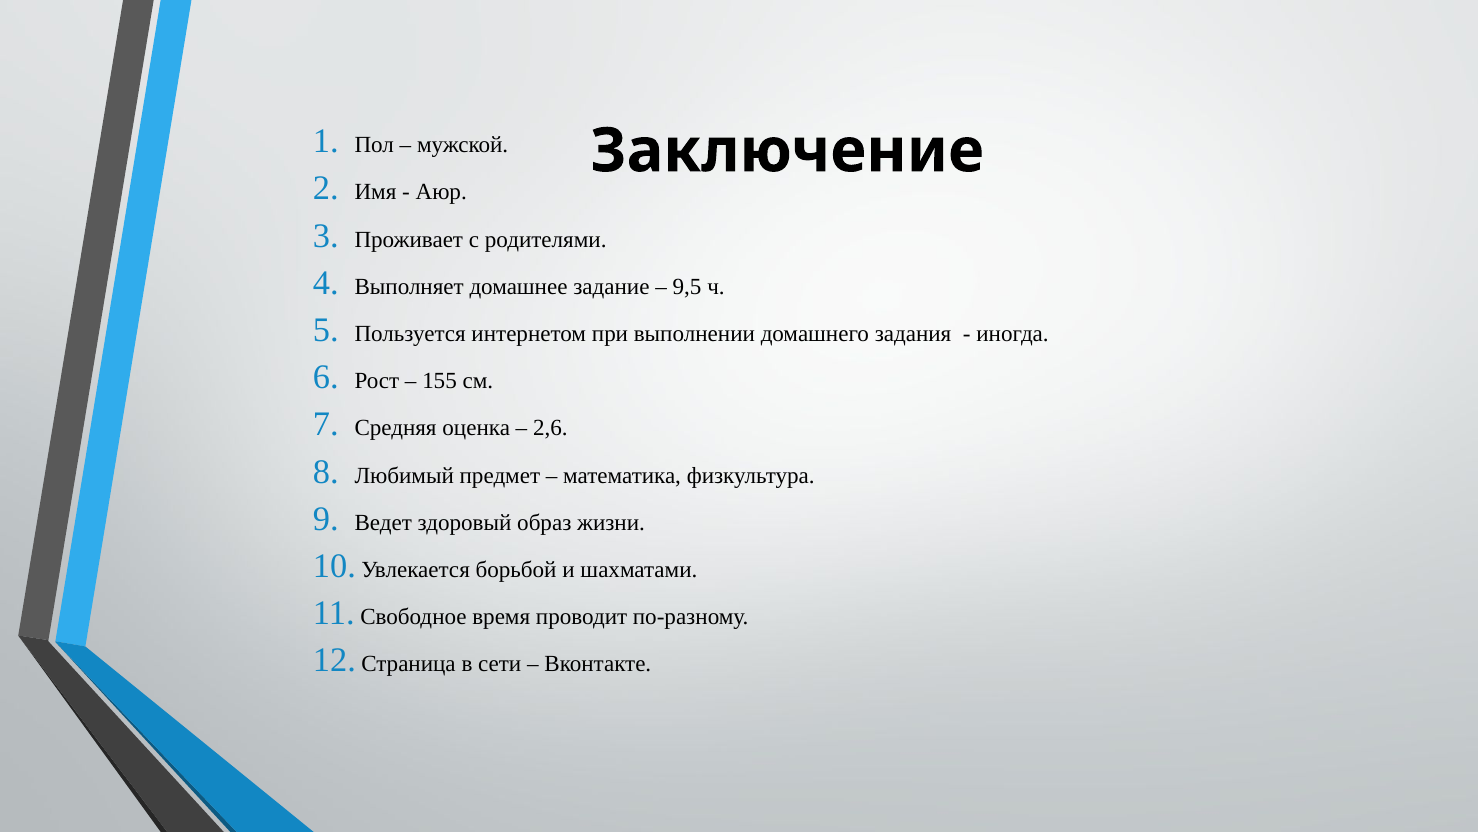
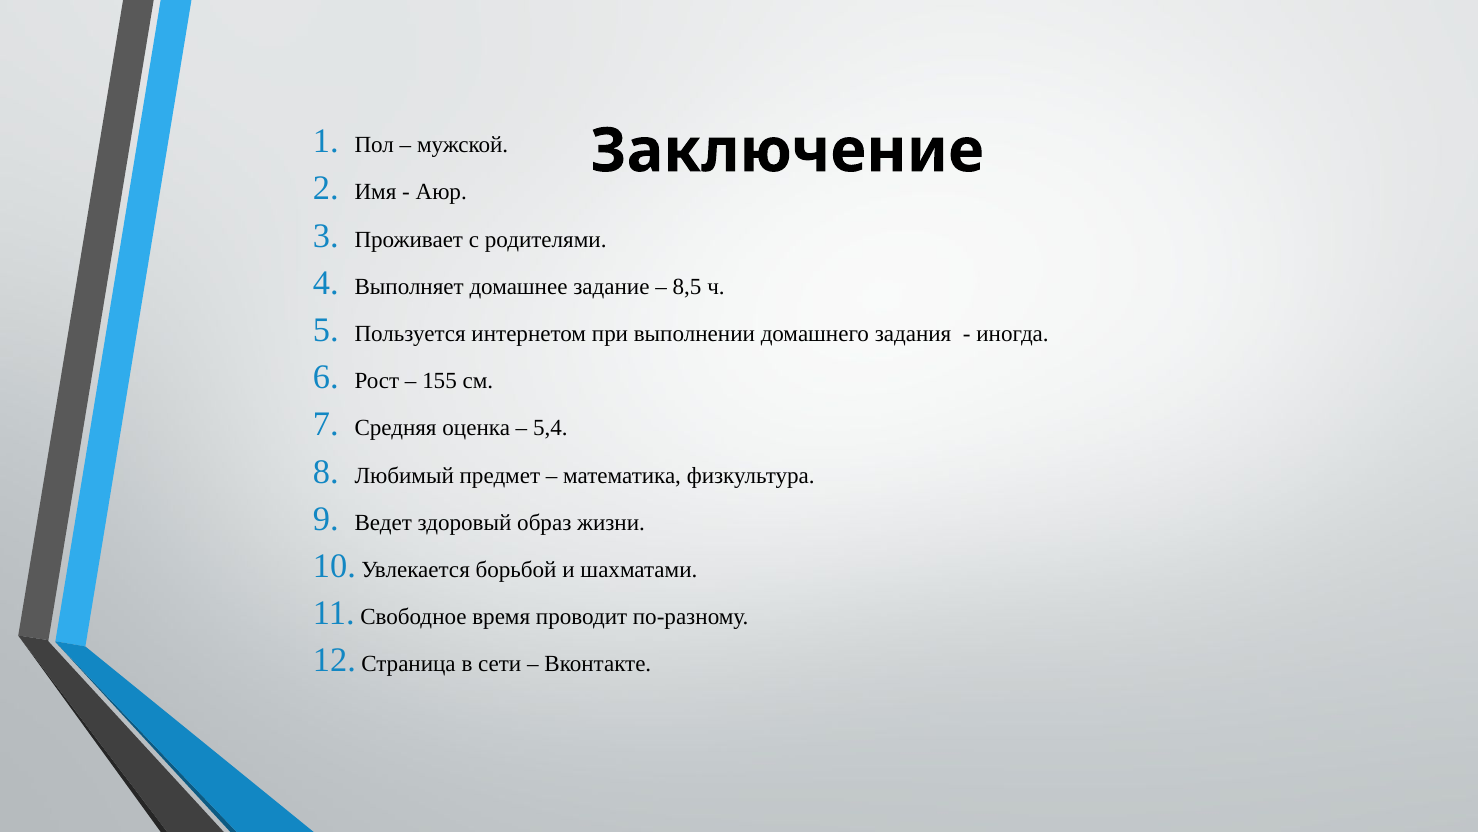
9,5: 9,5 -> 8,5 (687, 286)
2,6: 2,6 -> 5,4 (550, 428)
